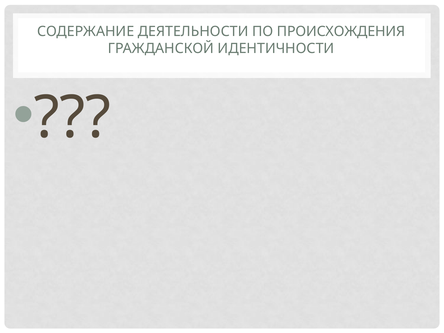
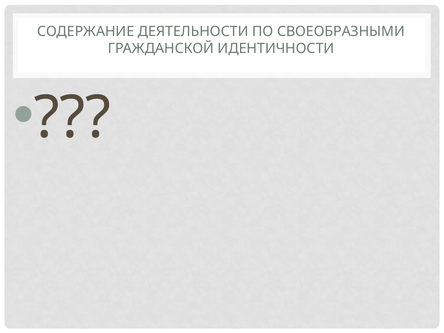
ПРОИСХОЖДЕНИЯ: ПРОИСХОЖДЕНИЯ -> СВОЕОБРАЗНЫМИ (341, 32)
